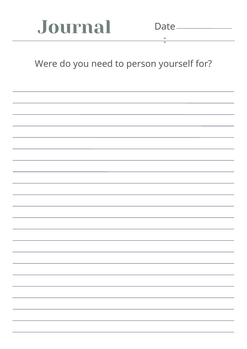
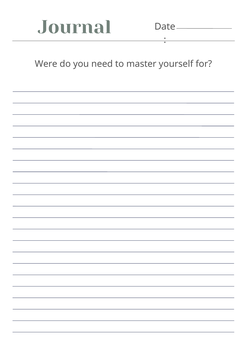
person: person -> master (141, 64)
